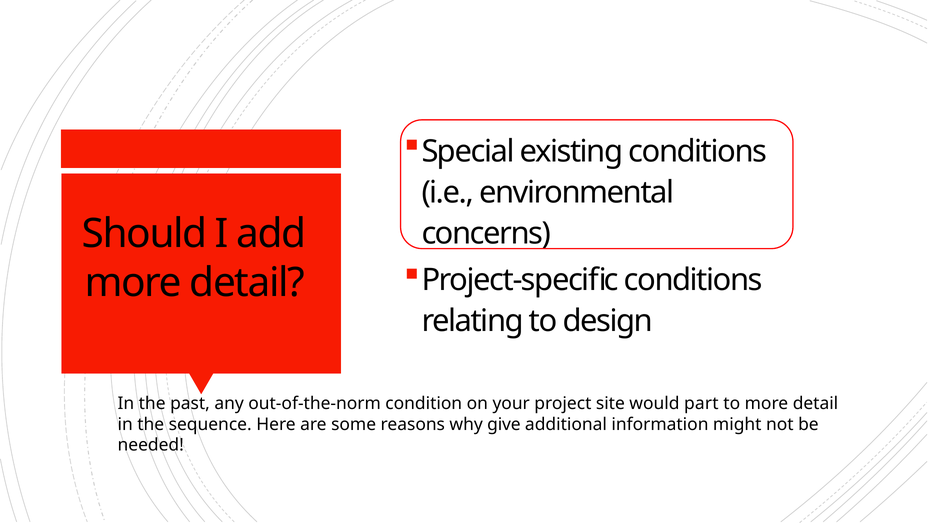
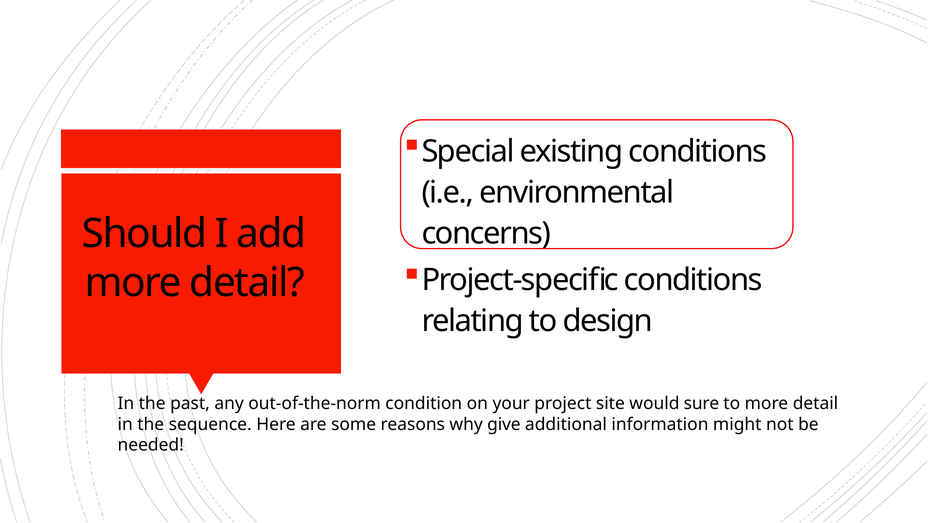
part: part -> sure (702, 403)
